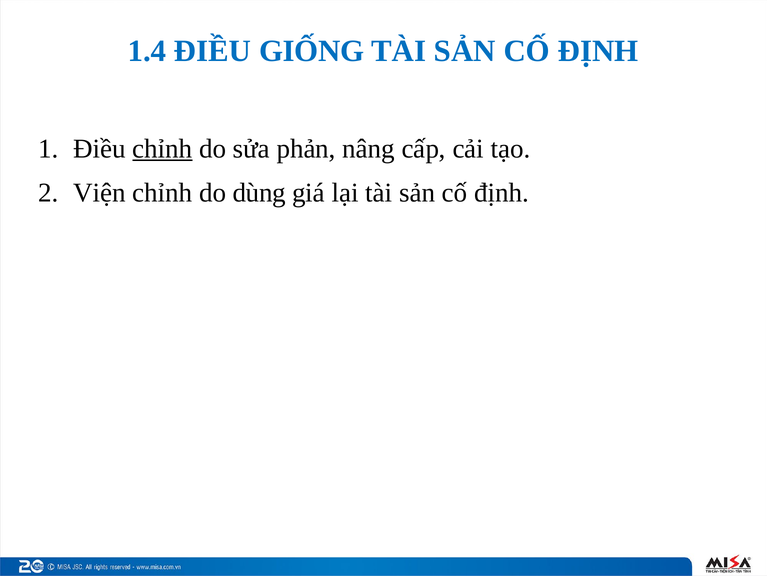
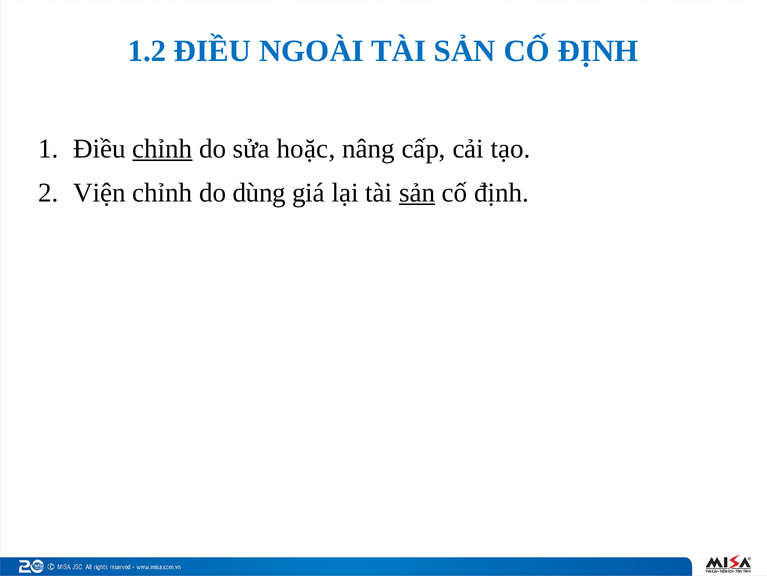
1.4: 1.4 -> 1.2 (147, 51)
GIỐNG: GIỐNG -> NGOÀI (311, 51)
phản: phản -> hoặc (306, 149)
sản underline: none -> present (417, 192)
